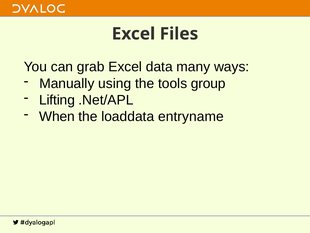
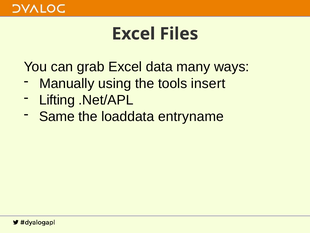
group: group -> insert (208, 83)
When: When -> Same (57, 116)
